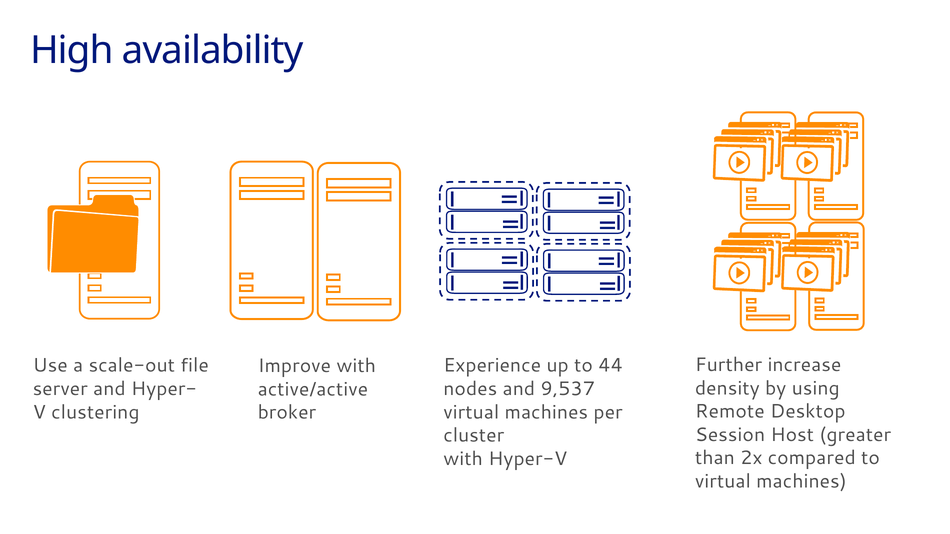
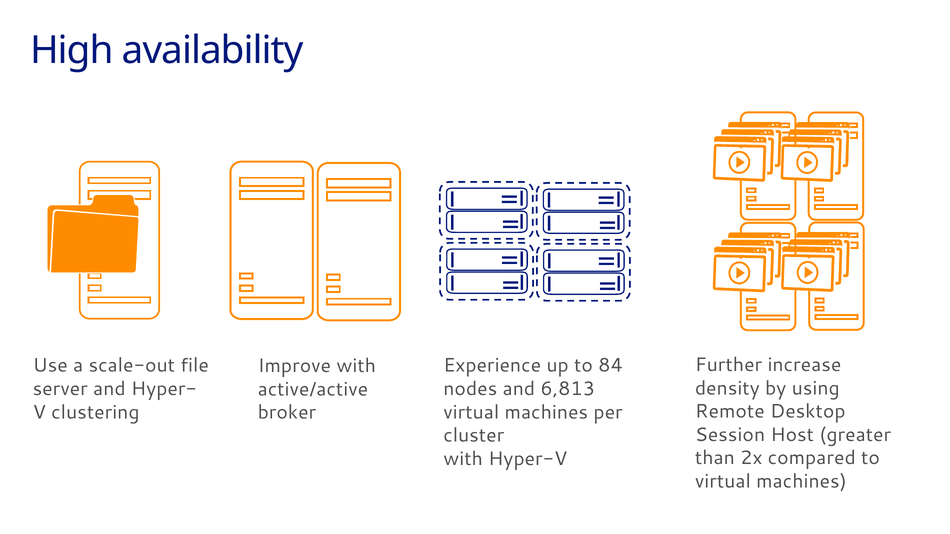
44: 44 -> 84 (611, 366)
9,537: 9,537 -> 6,813 (568, 389)
